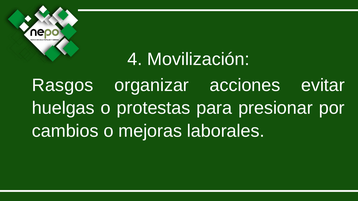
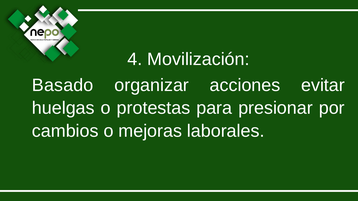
Rasgos: Rasgos -> Basado (63, 85)
